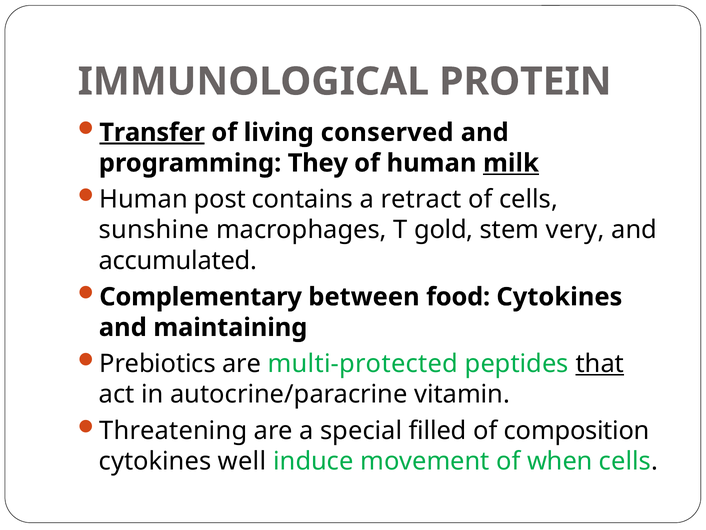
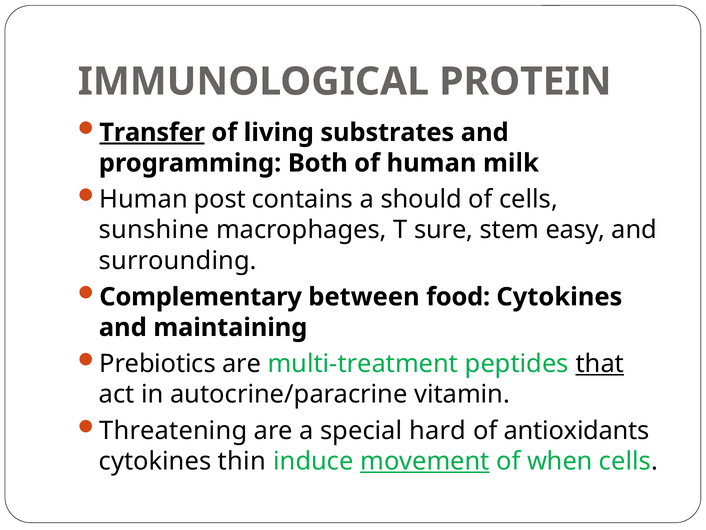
conserved: conserved -> substrates (387, 132)
They: They -> Both (318, 163)
milk underline: present -> none (511, 163)
retract: retract -> should (421, 199)
gold: gold -> sure (444, 230)
very: very -> easy (575, 230)
accumulated: accumulated -> surrounding (178, 260)
multi-protected: multi-protected -> multi-treatment (363, 364)
filled: filled -> hard (438, 430)
composition: composition -> antioxidants (577, 430)
well: well -> thin (242, 461)
movement underline: none -> present (425, 461)
